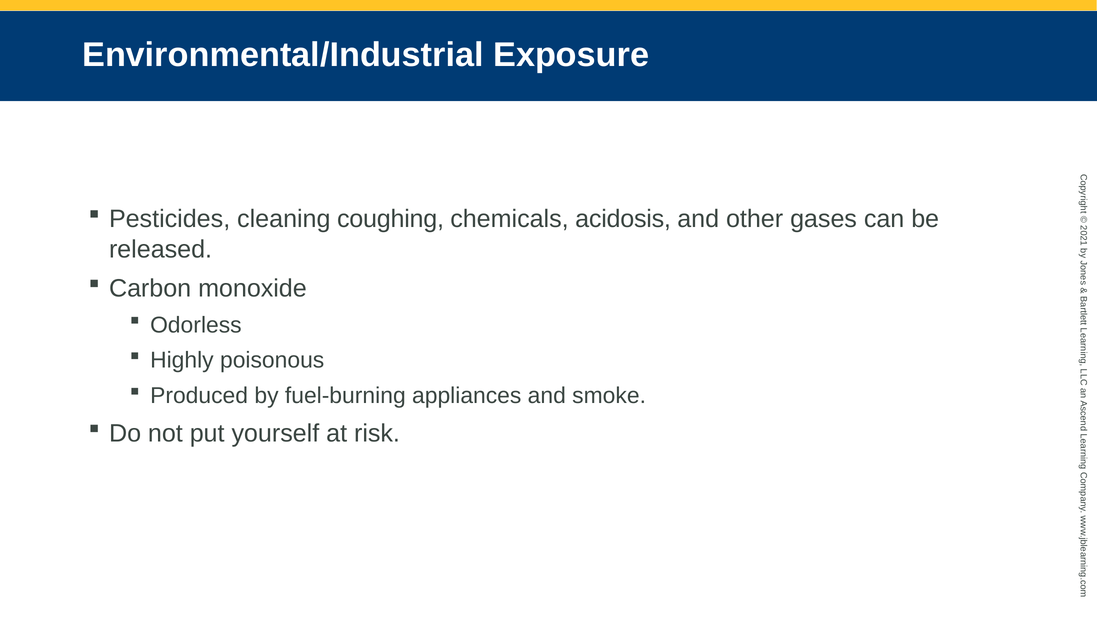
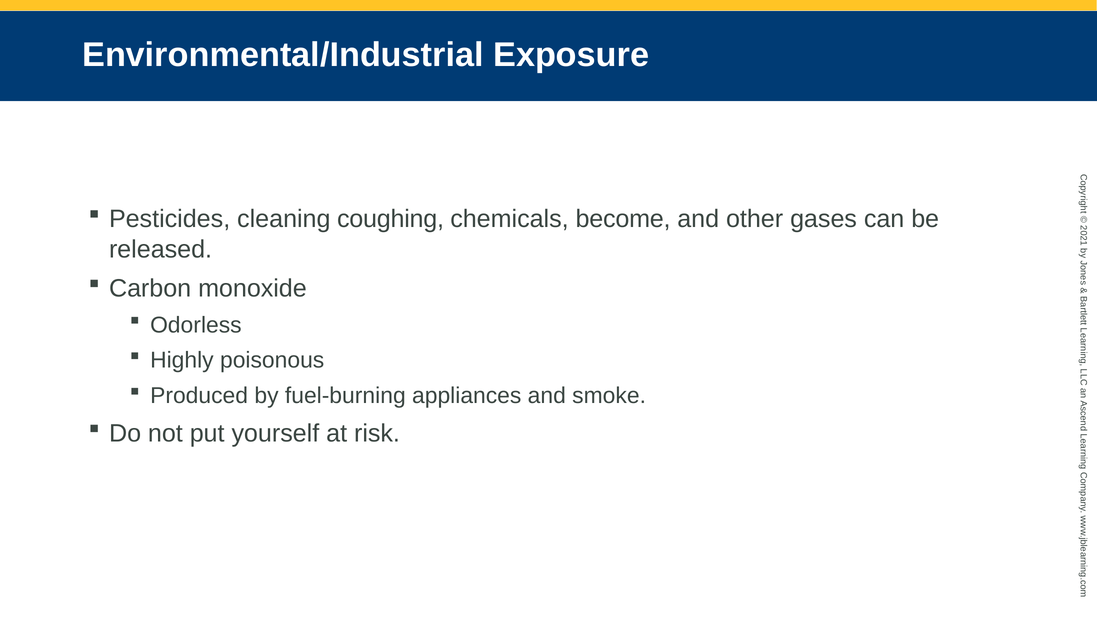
acidosis: acidosis -> become (623, 219)
